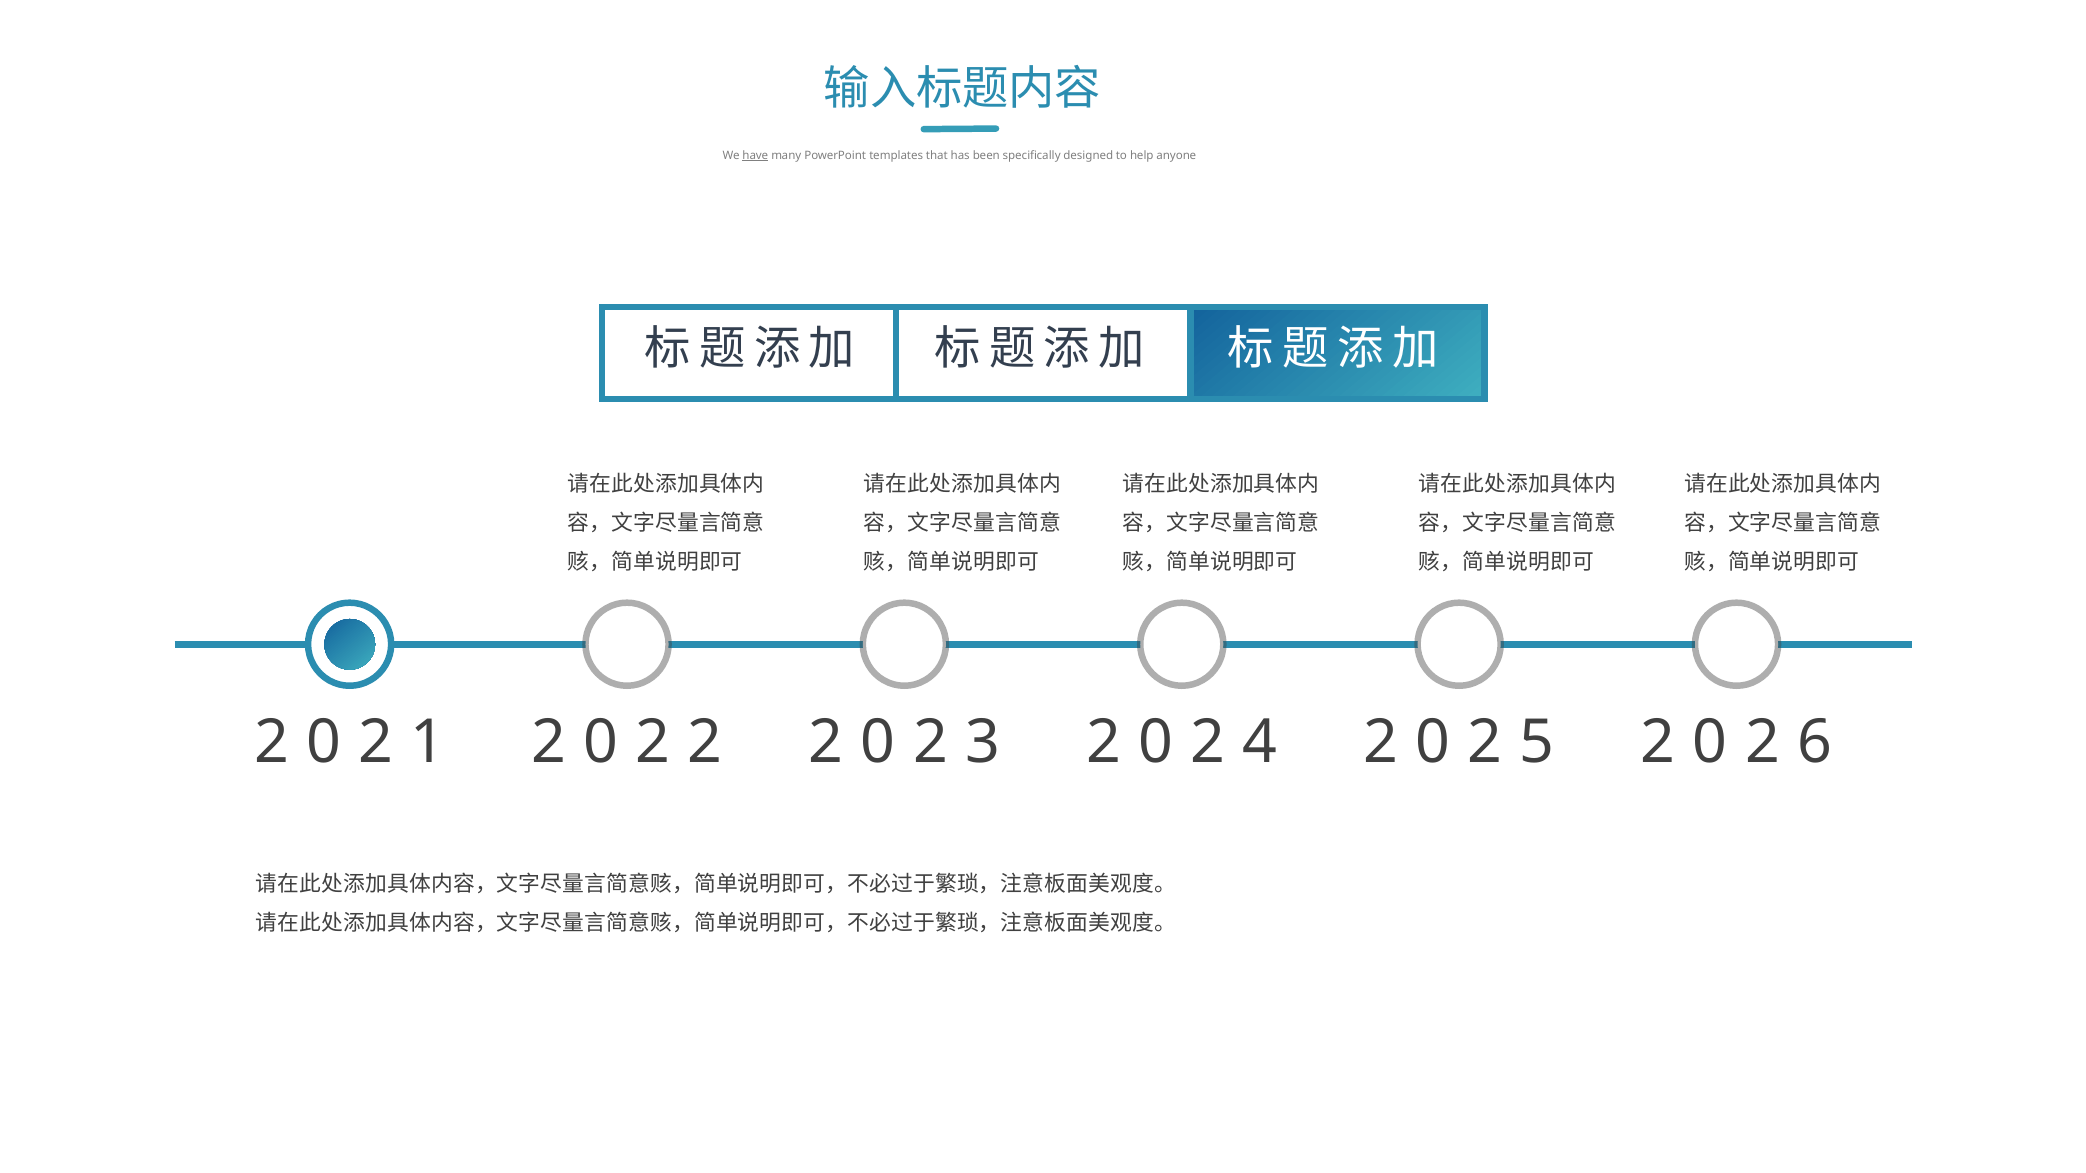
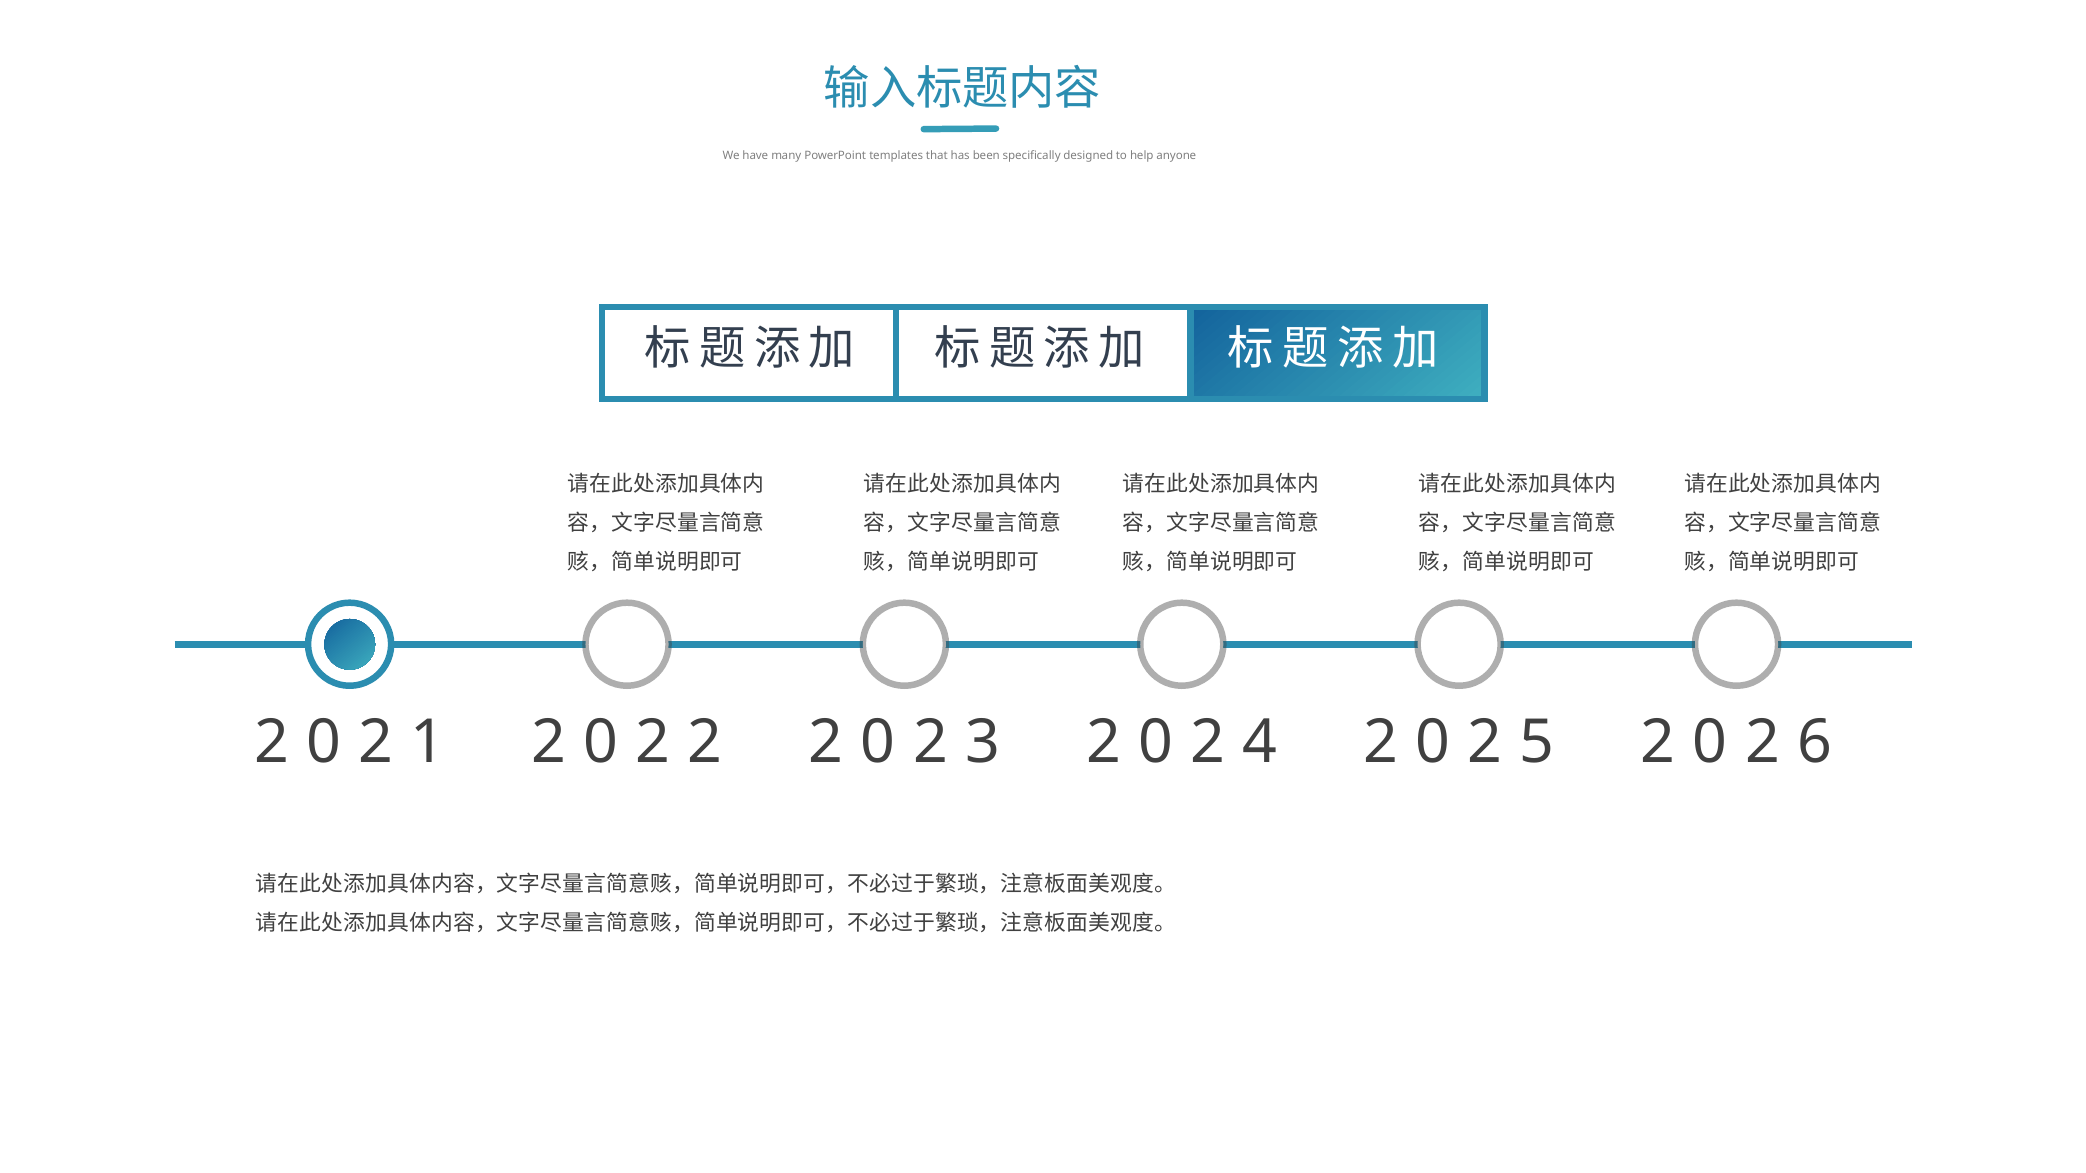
have underline: present -> none (755, 155)
